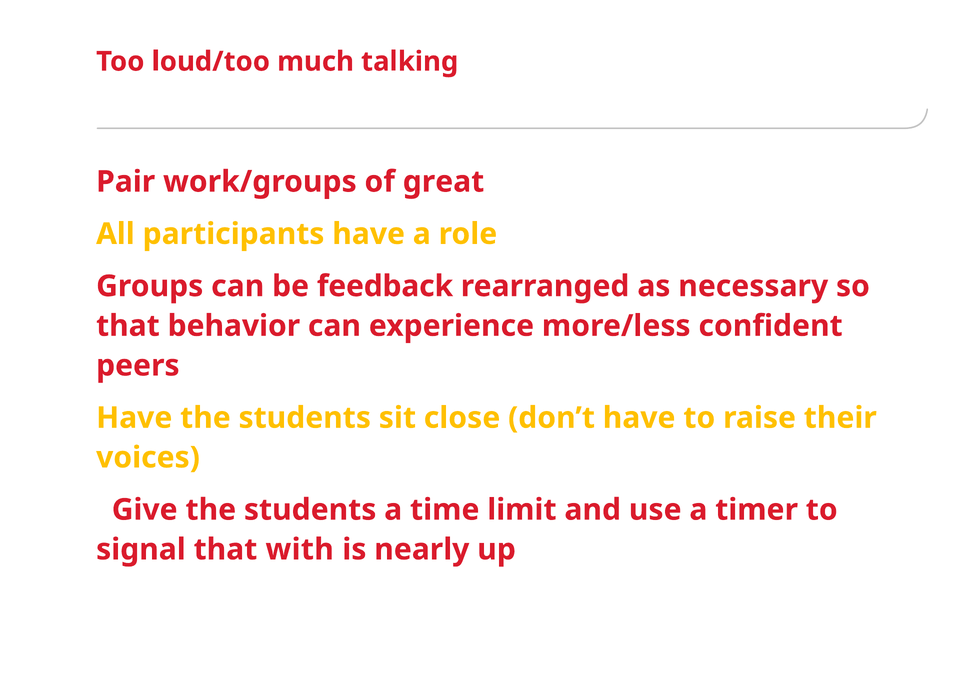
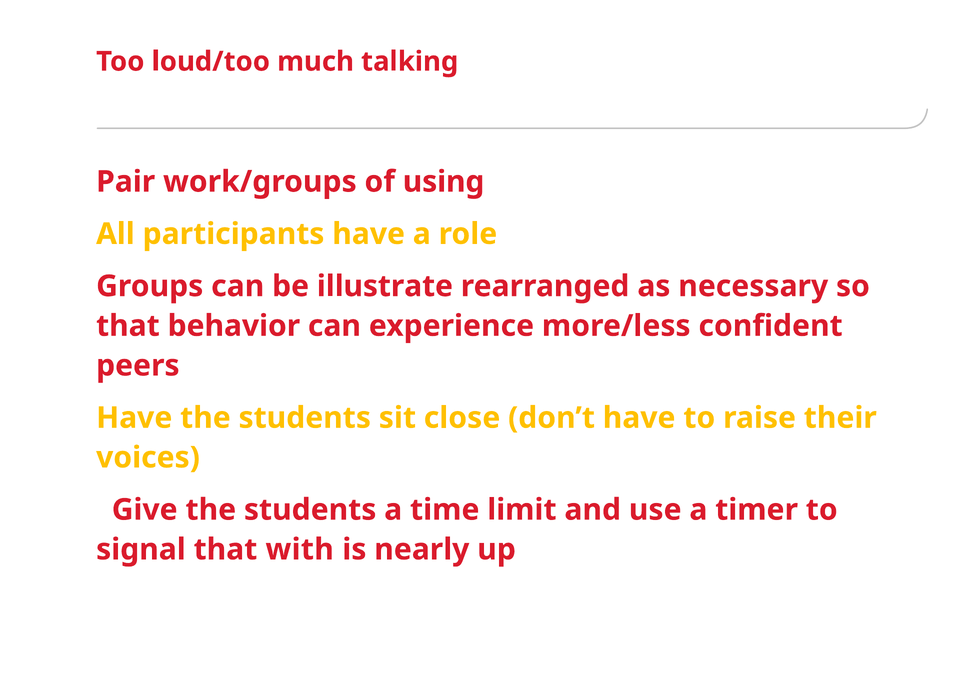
great: great -> using (444, 182)
feedback: feedback -> illustrate (385, 286)
